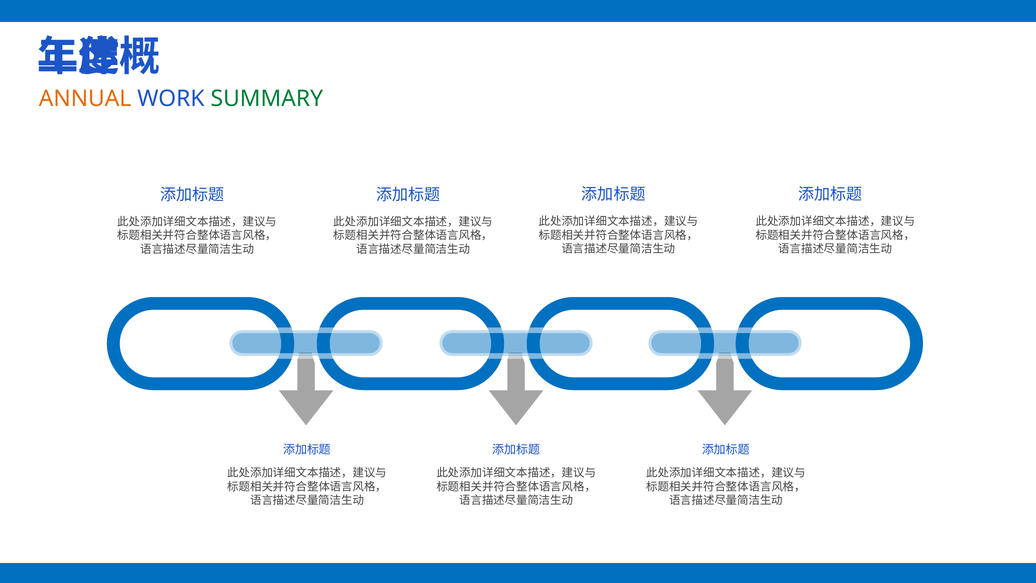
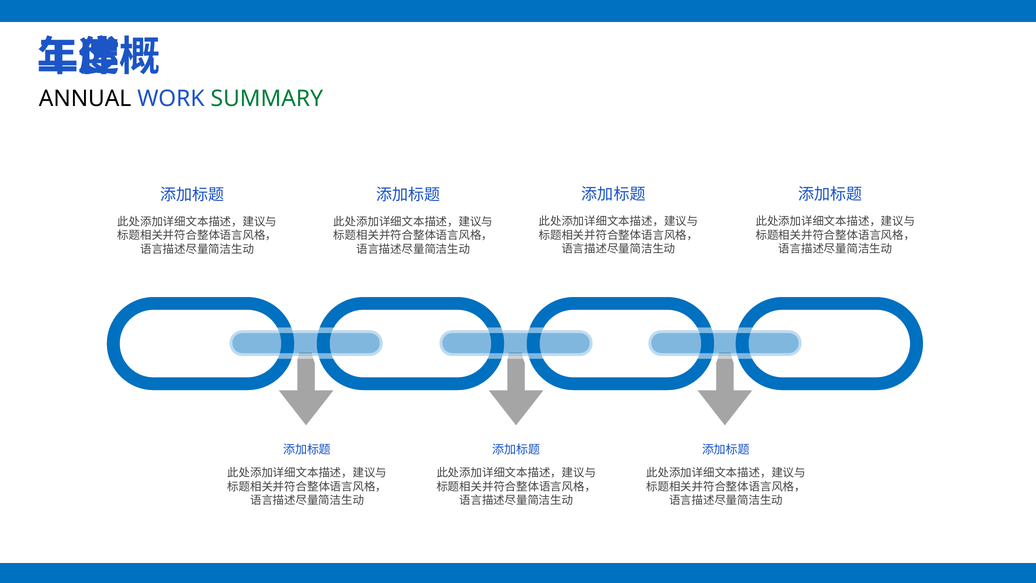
ANNUAL colour: orange -> black (85, 99)
